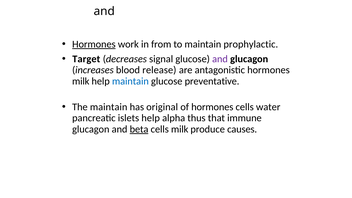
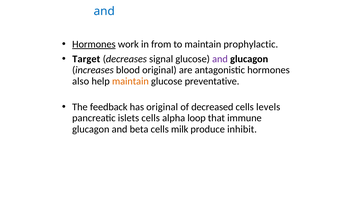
and colour: black -> blue (104, 11)
blood release: release -> original (159, 70)
milk: milk -> also (81, 81)
maintain colour: blue -> orange (130, 81)
The maintain: maintain -> feedback (109, 107)
of hormones: hormones -> decreased (212, 107)
water: water -> levels (268, 107)
islets help: help -> cells (151, 118)
thus: thus -> loop (197, 118)
beta underline: present -> none (139, 129)
causes: causes -> inhibit (242, 129)
